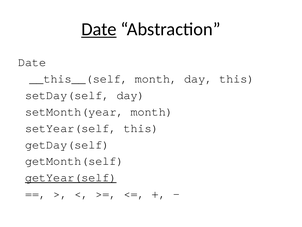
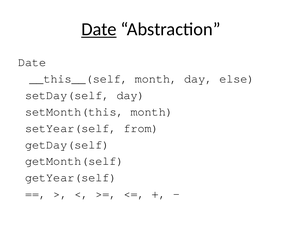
day this: this -> else (237, 79)
setMonth(year: setMonth(year -> setMonth(this (74, 111)
setYear(self this: this -> from (141, 128)
getYear(self underline: present -> none (71, 177)
